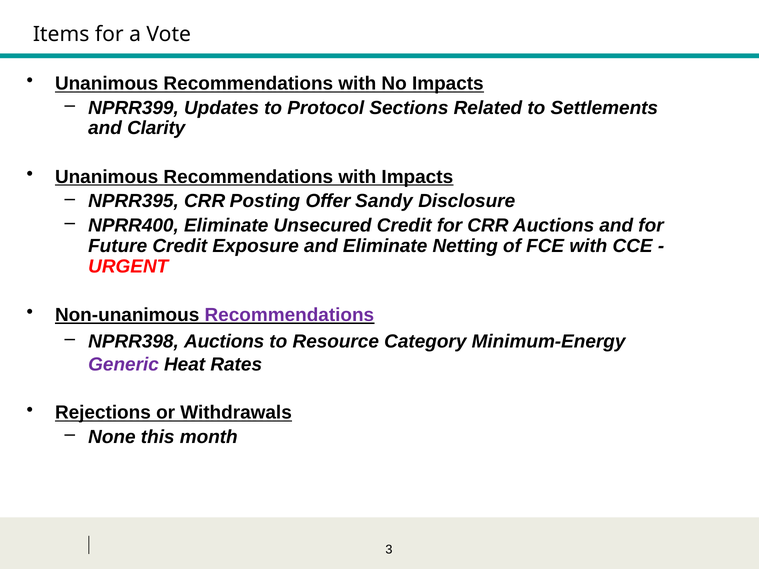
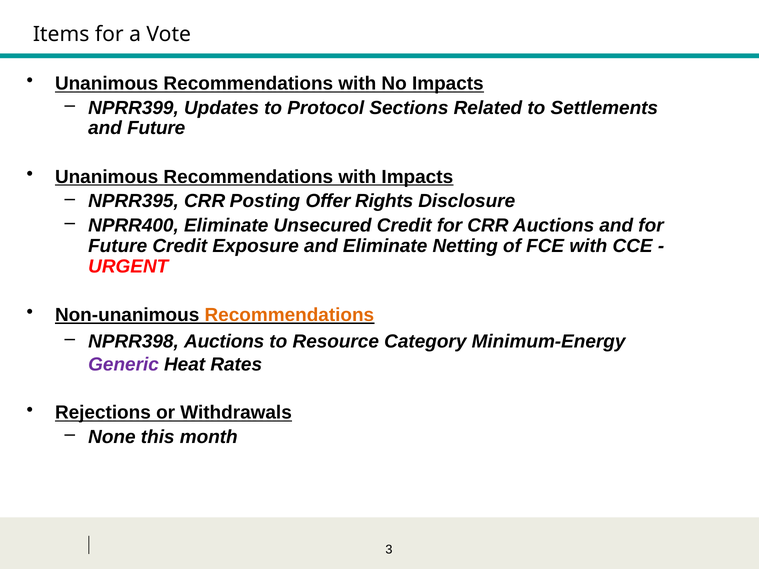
and Clarity: Clarity -> Future (156, 128)
Sandy: Sandy -> Rights (384, 201)
Recommendations colour: purple -> orange (289, 315)
